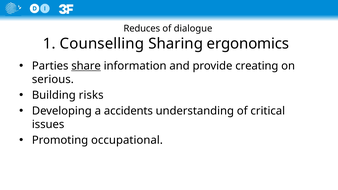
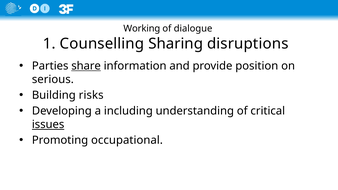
Reduces: Reduces -> Working (142, 29)
ergonomics: ergonomics -> disruptions (248, 44)
creating: creating -> position (257, 66)
accidents: accidents -> including (128, 111)
issues underline: none -> present (48, 125)
